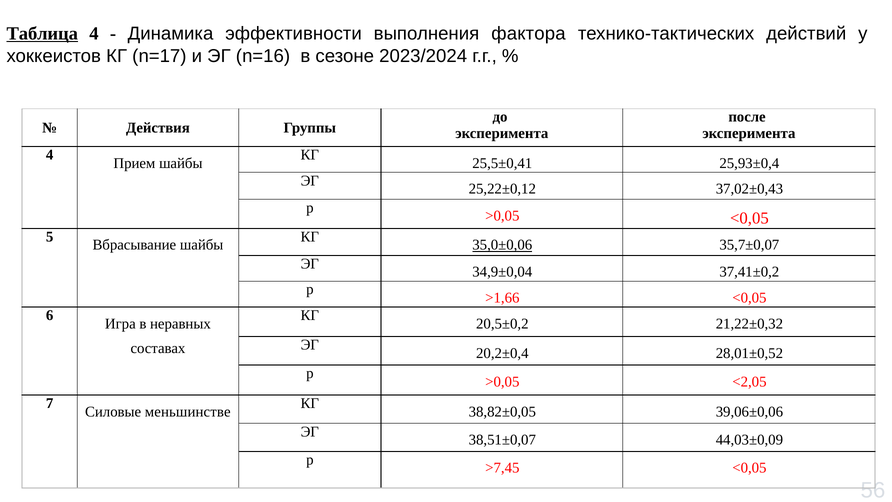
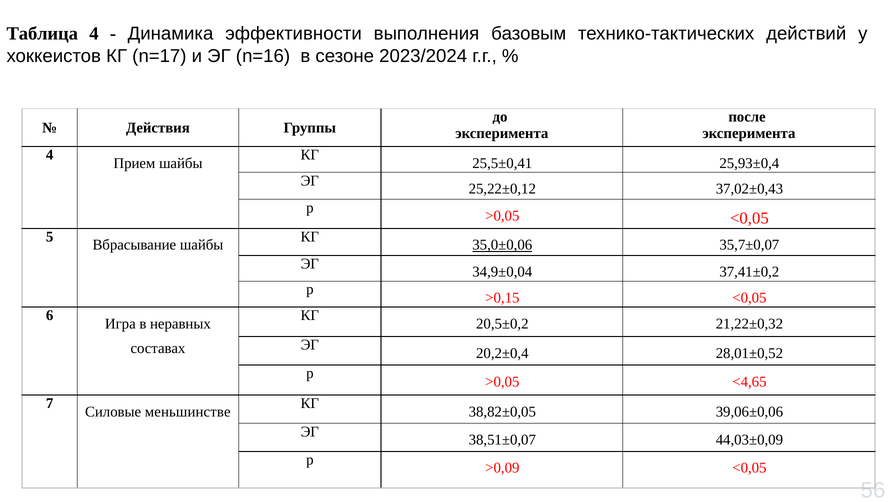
Таблица underline: present -> none (42, 34)
фактора: фактора -> базовым (529, 34)
>1,66: >1,66 -> >0,15 (502, 298)
<2,05: <2,05 -> <4,65 (749, 381)
>7,45: >7,45 -> >0,09 (502, 468)
